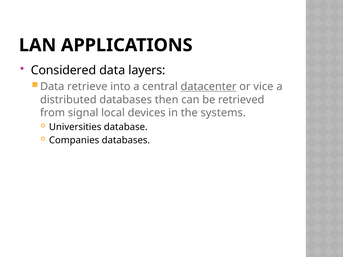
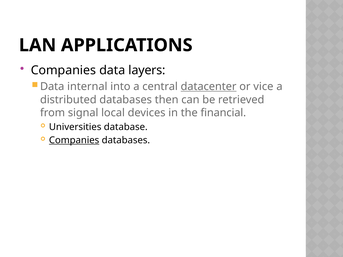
Considered: Considered -> Companies (63, 70)
retrieve: retrieve -> internal (87, 87)
systems: systems -> financial (223, 113)
Companies underline: none -> present (74, 140)
